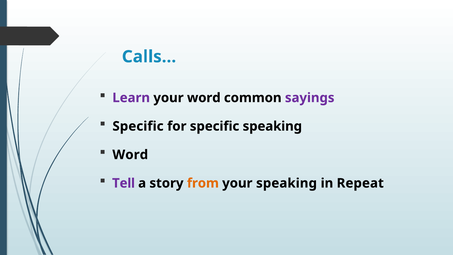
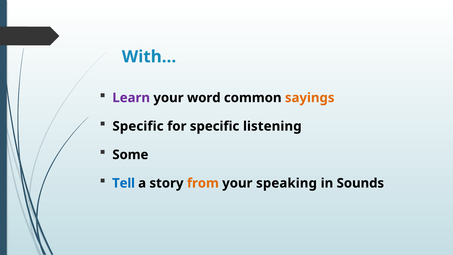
Calls…: Calls… -> With… (149, 57)
sayings colour: purple -> orange (310, 98)
specific speaking: speaking -> listening (272, 126)
Word: Word -> Some (130, 155)
Tell colour: purple -> blue (124, 183)
Repeat: Repeat -> Sounds (360, 183)
